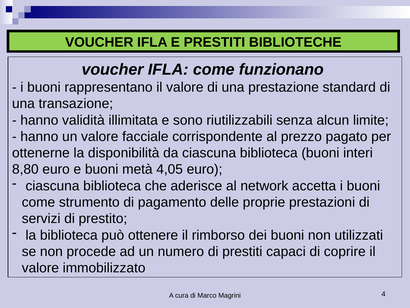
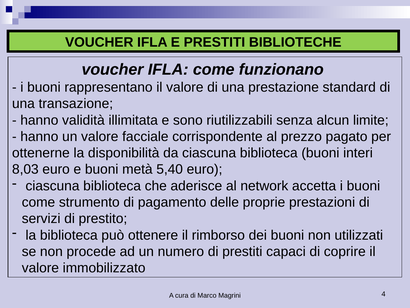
8,80: 8,80 -> 8,03 (25, 169)
4,05: 4,05 -> 5,40 (170, 169)
